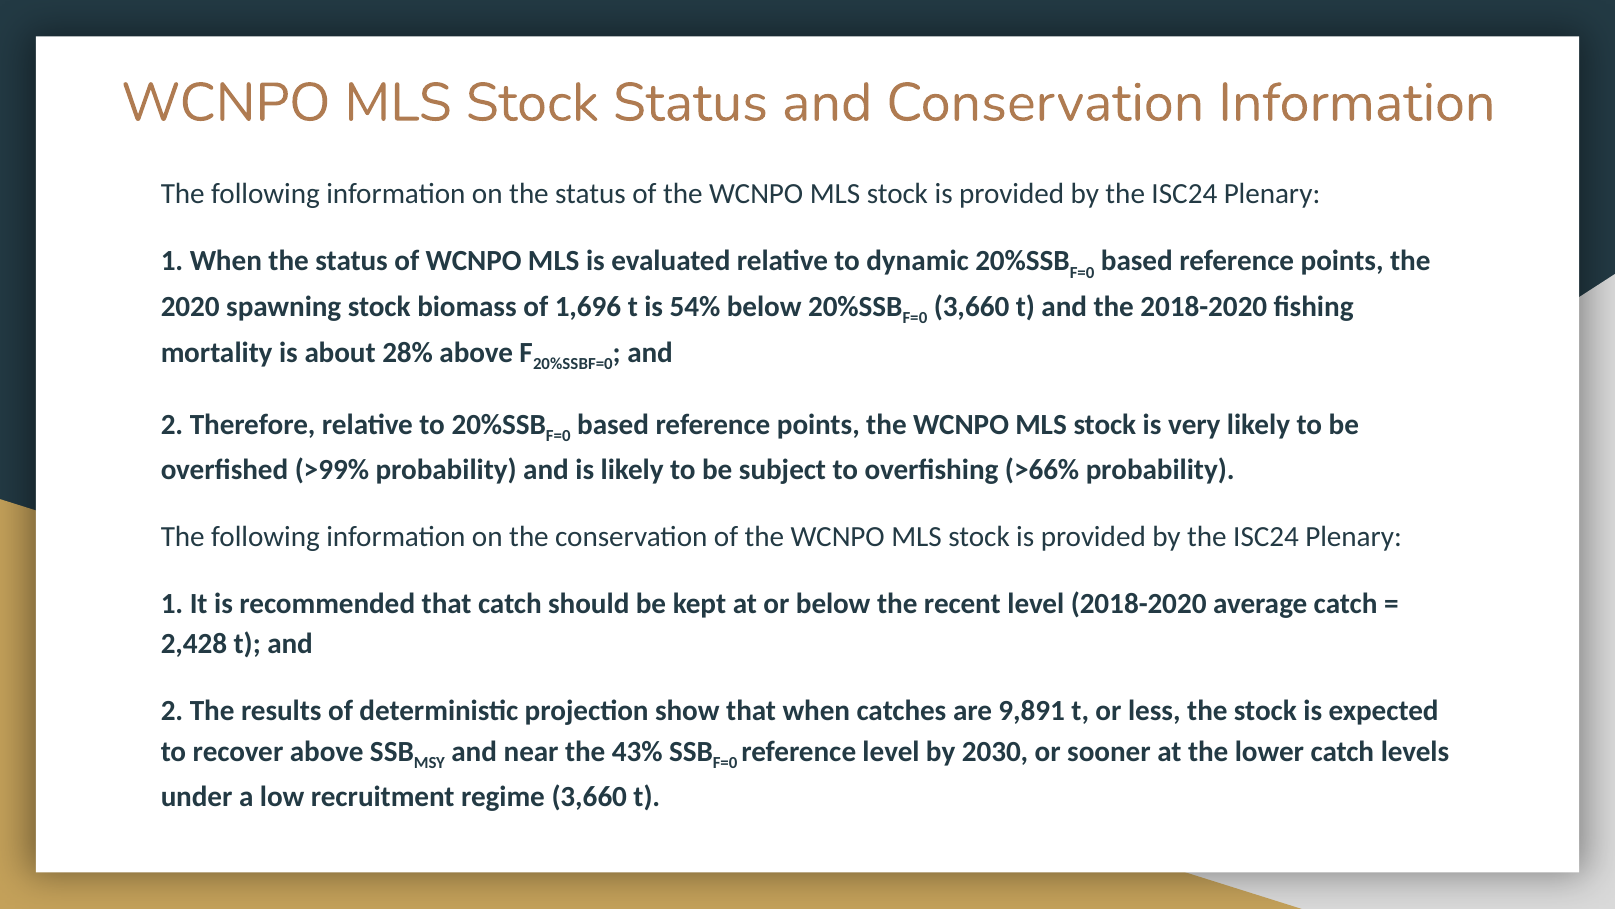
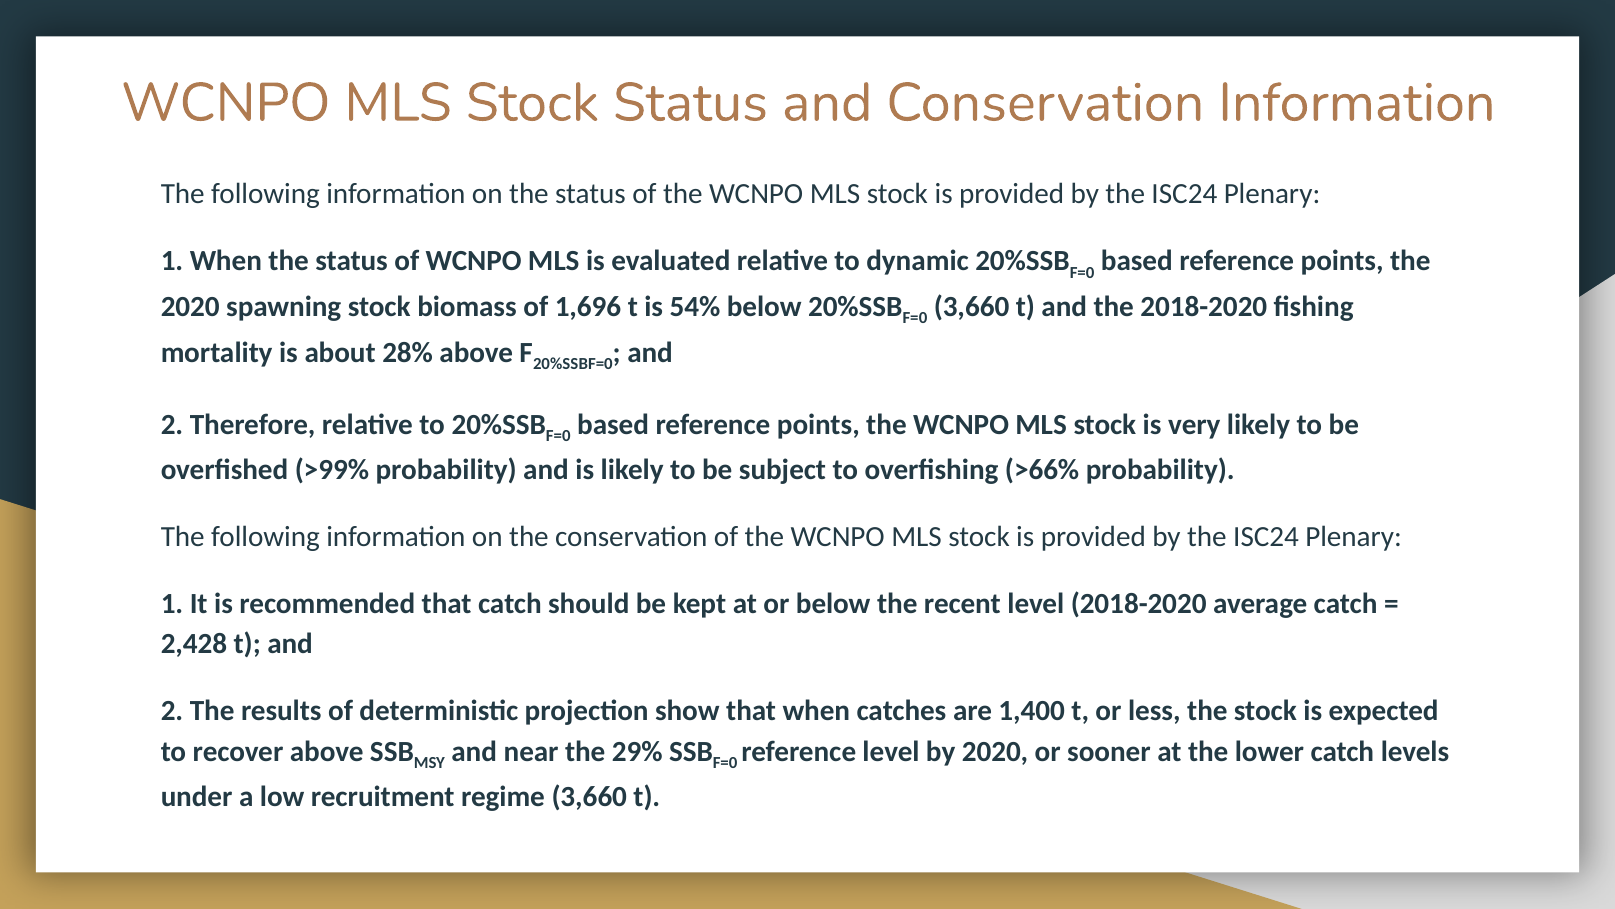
9,891: 9,891 -> 1,400 (1032, 711)
43%: 43% -> 29% (637, 751)
by 2030: 2030 -> 2020 (995, 751)
